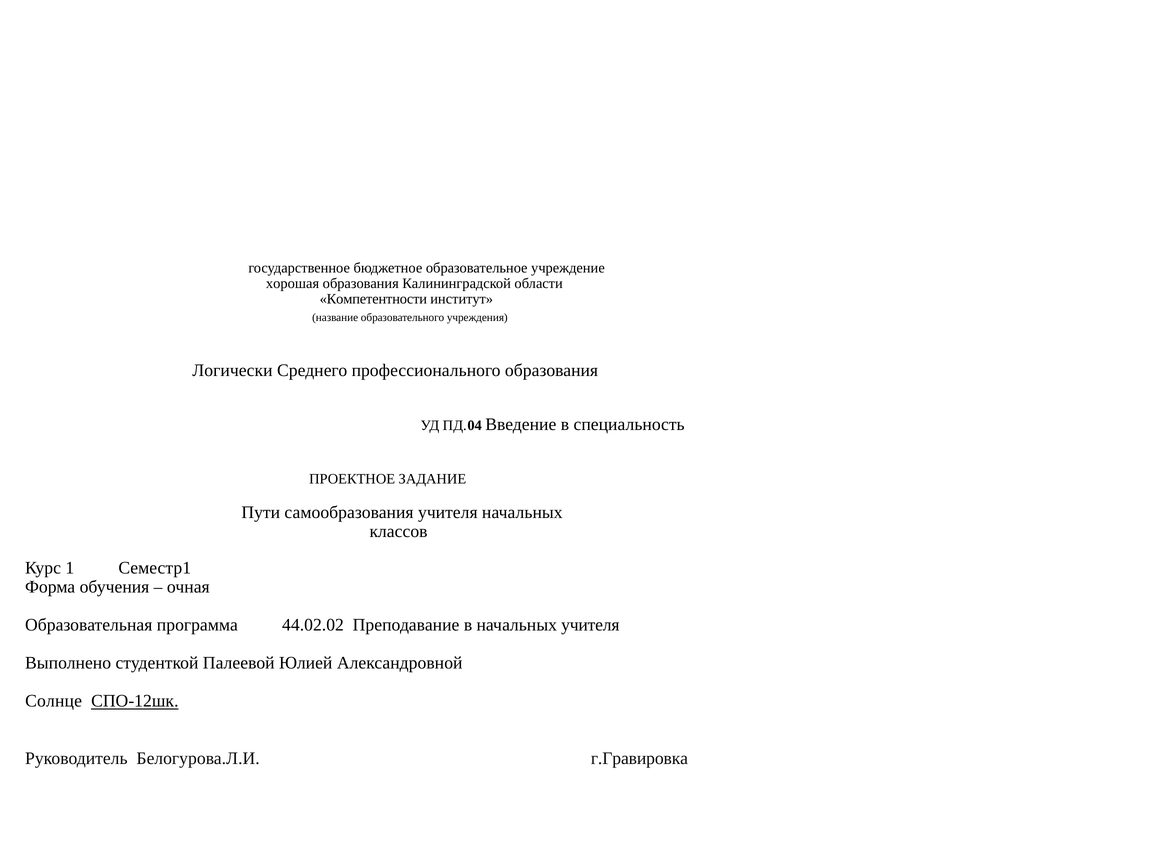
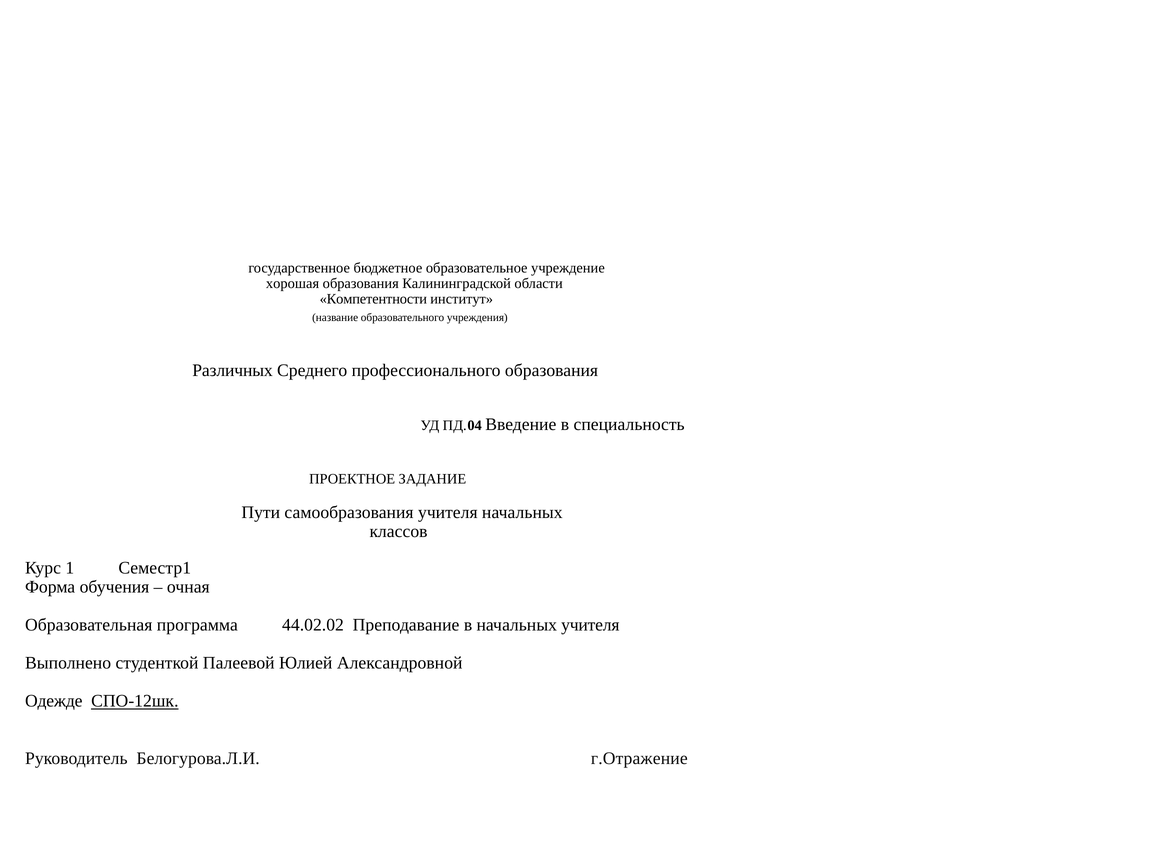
Логически: Логически -> Различных (233, 370)
Солнце: Солнце -> Одежде (54, 701)
г.Гравировка: г.Гравировка -> г.Отражение (639, 758)
